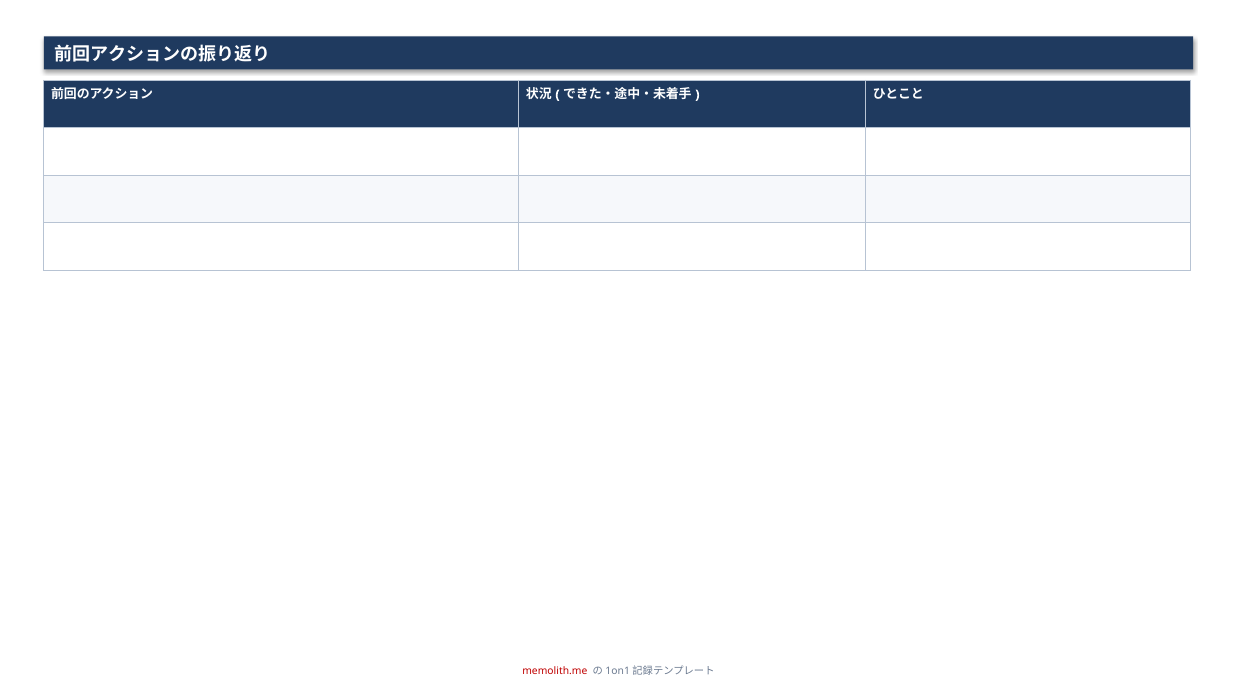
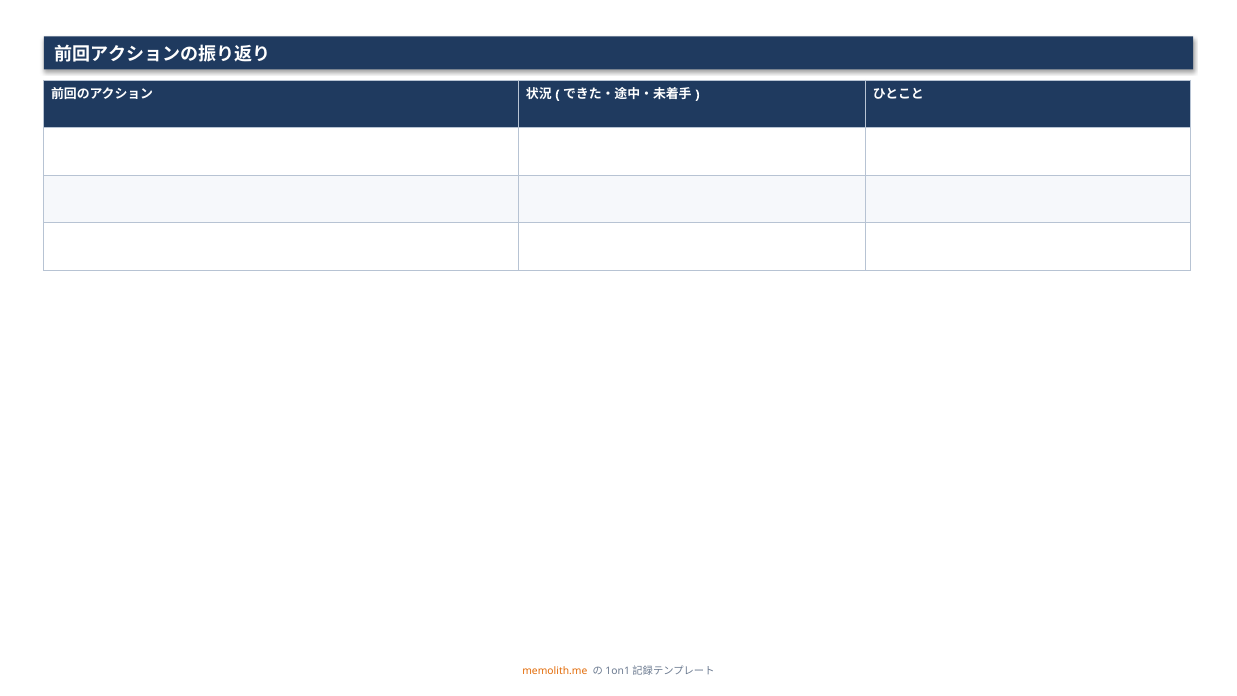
memolith.me colour: red -> orange (555, 671)
